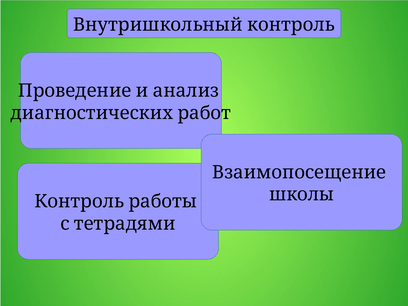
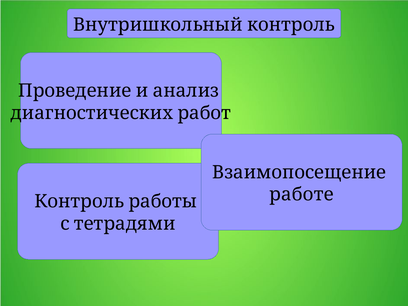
школы: школы -> работе (301, 194)
